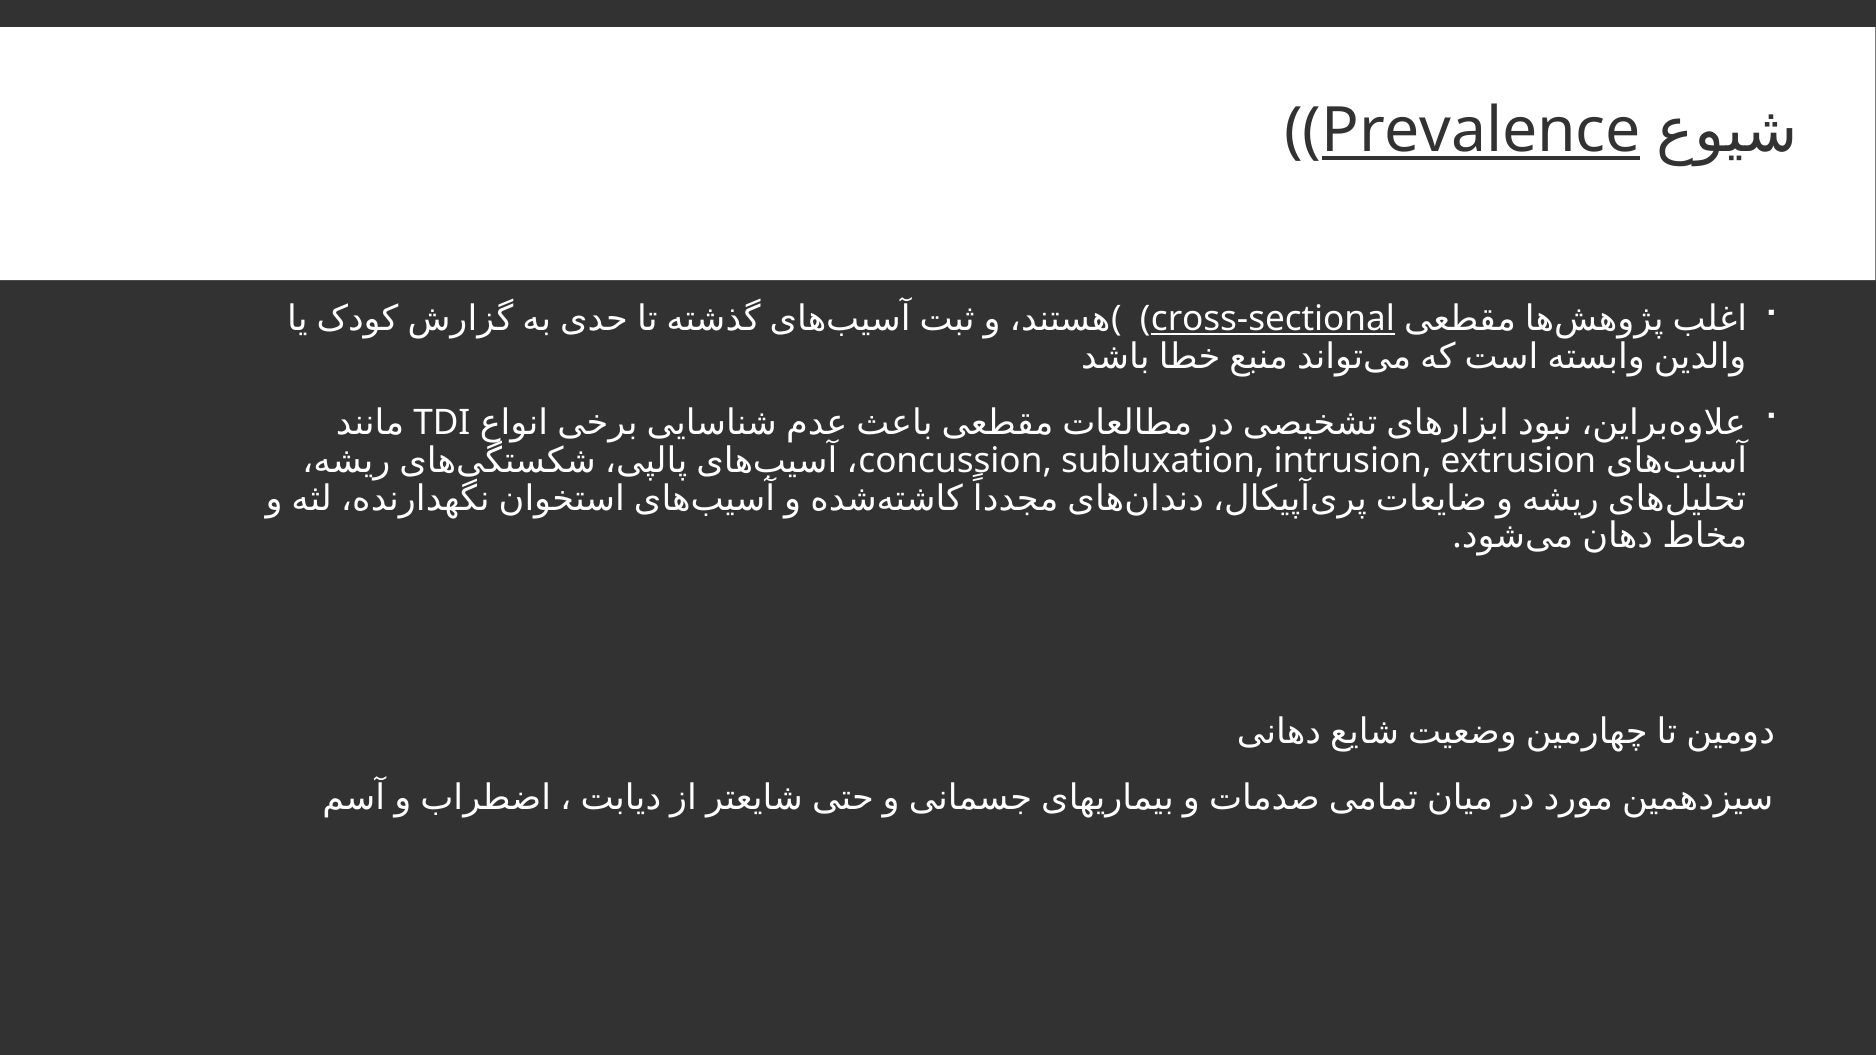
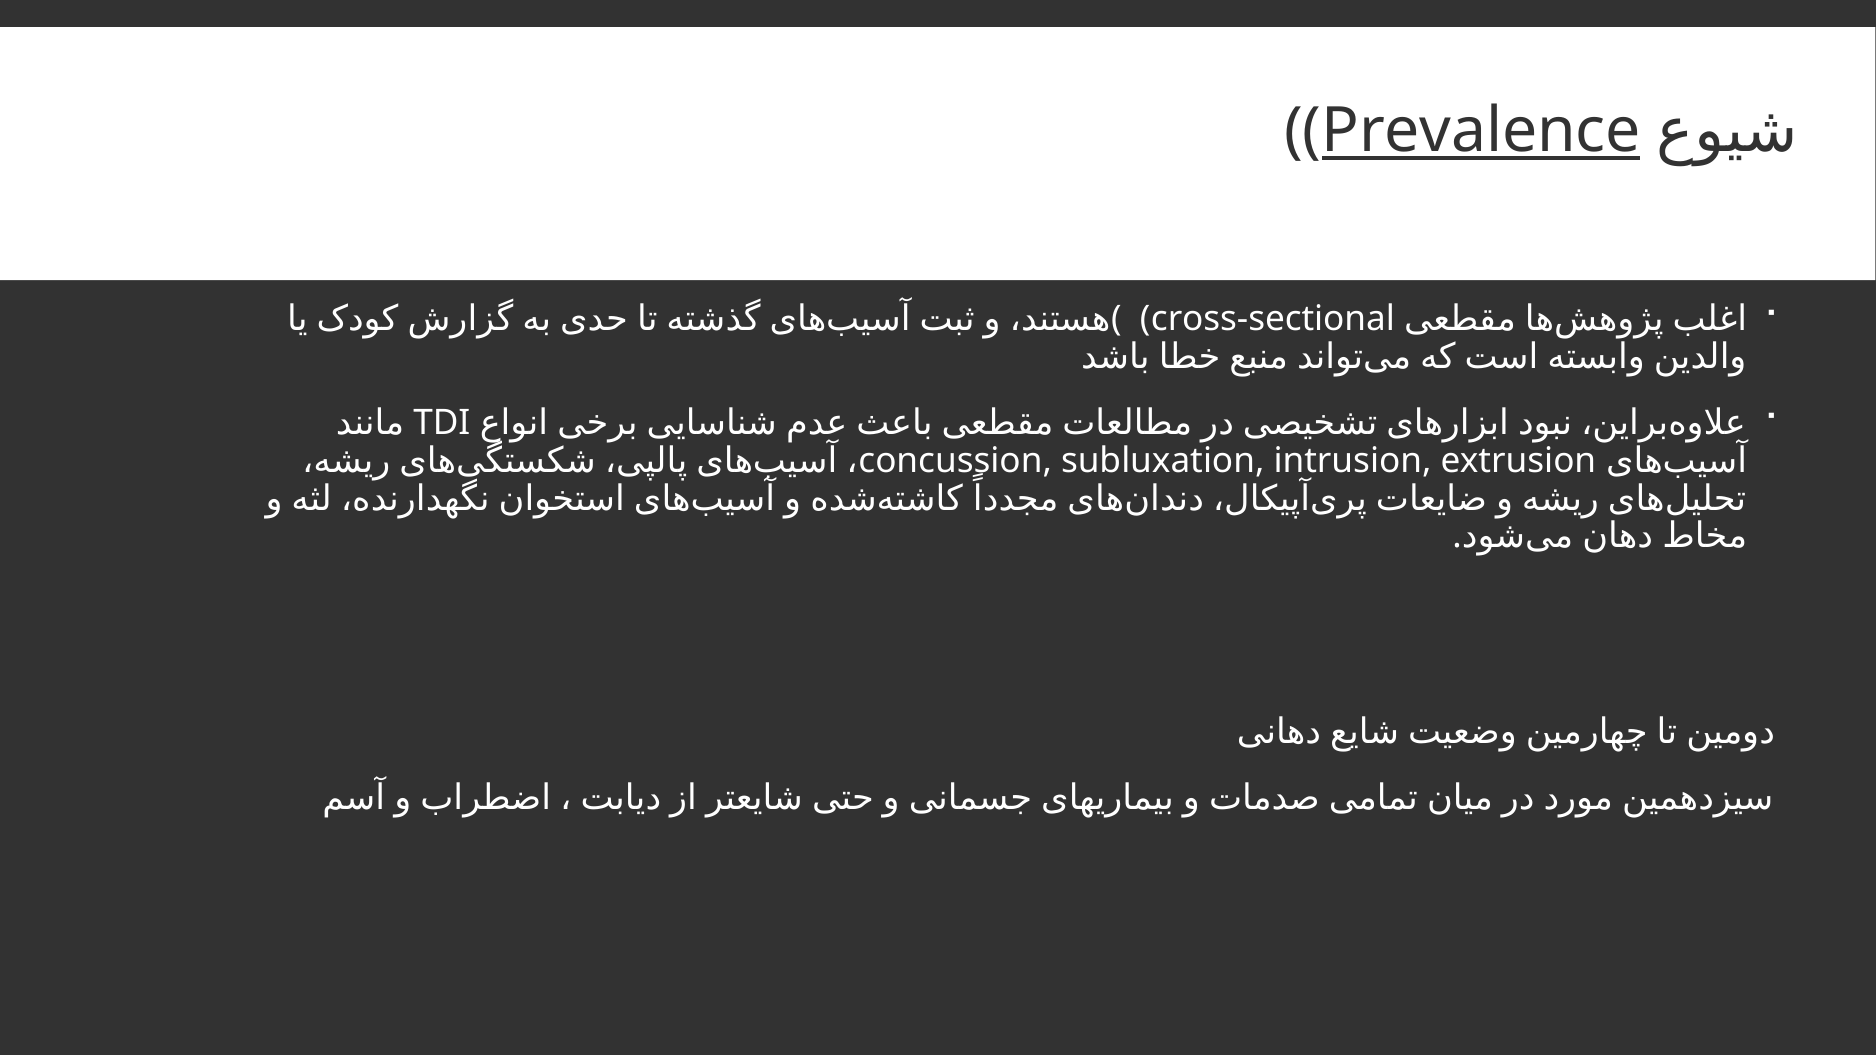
cross-sectional underline: present -> none (1273, 319)
